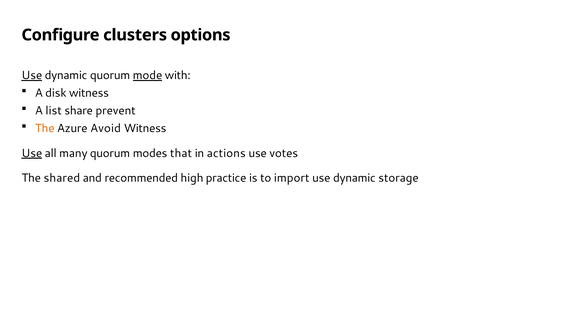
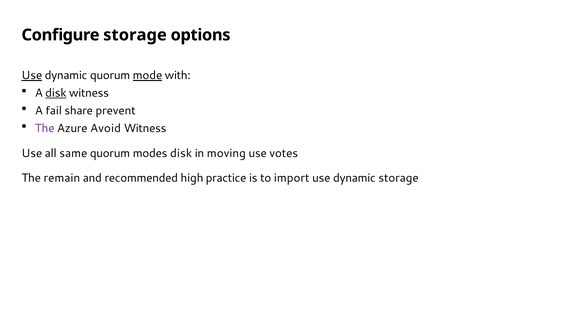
Configure clusters: clusters -> storage (135, 35)
disk underline: none -> present (56, 93)
list: list -> fail (54, 111)
The colour: orange -> purple (45, 128)
Use underline: present -> none (32, 153)
many: many -> same (73, 153)
modes that: that -> disk (181, 153)
actions: actions -> moving (226, 153)
shared: shared -> remain (62, 178)
